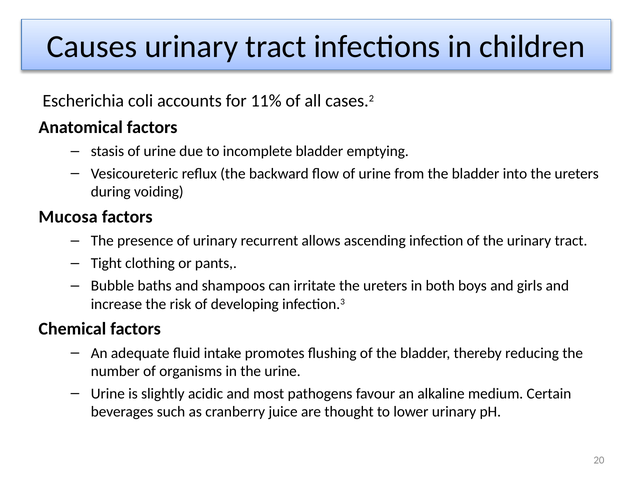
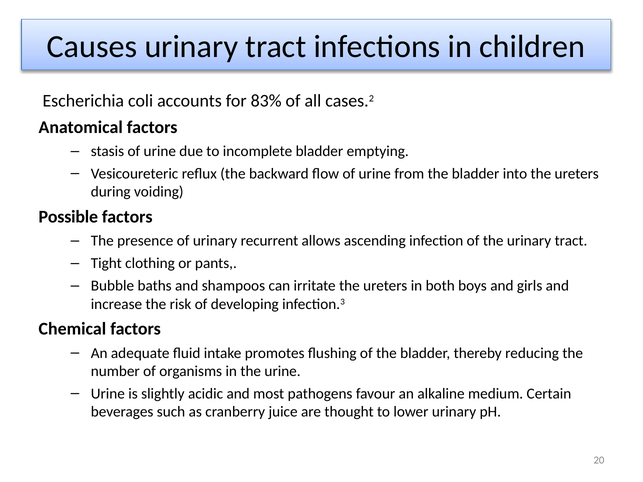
11%: 11% -> 83% (266, 101)
Mucosa: Mucosa -> Possible (68, 217)
